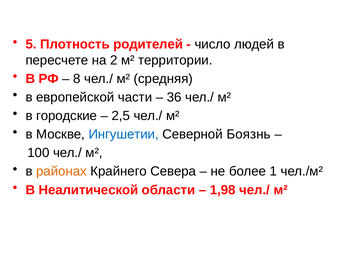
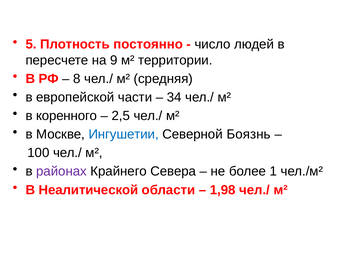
родителей: родителей -> постоянно (148, 44)
2: 2 -> 9 (114, 60)
36: 36 -> 34 (174, 97)
городские: городские -> коренного (67, 116)
районах colour: orange -> purple (61, 171)
